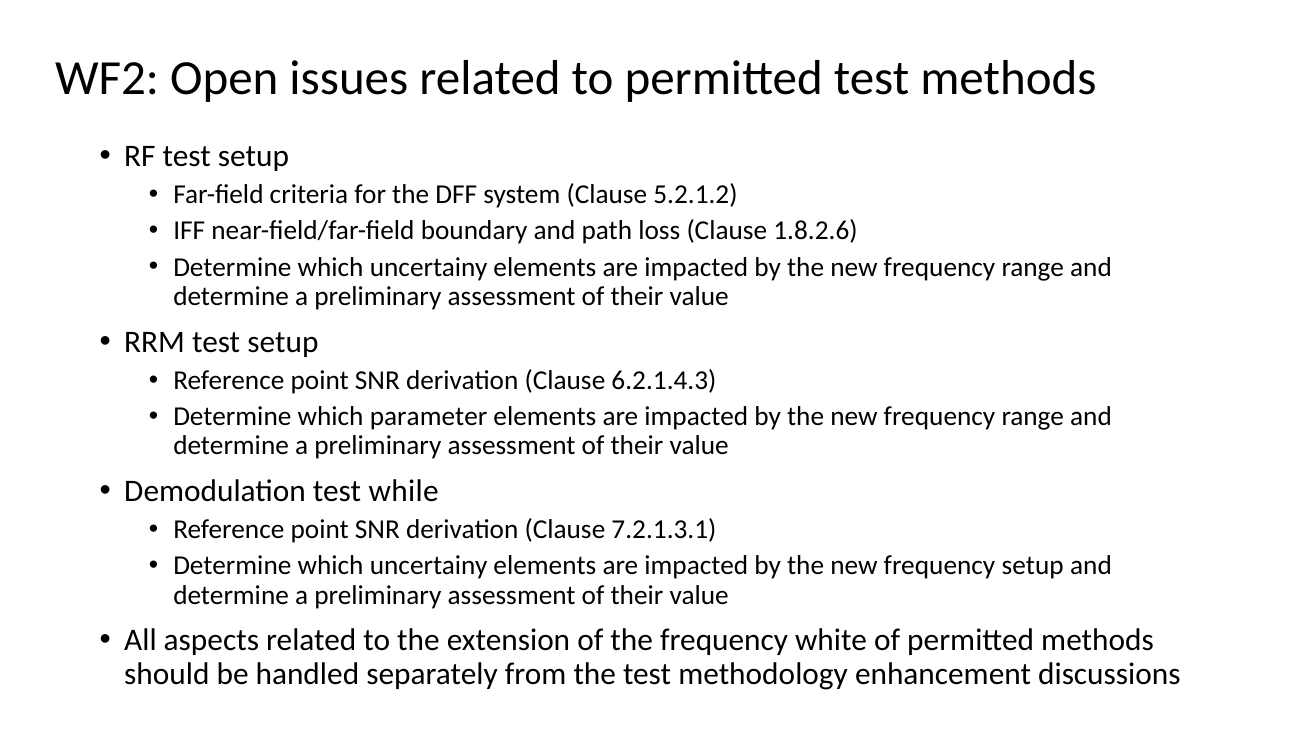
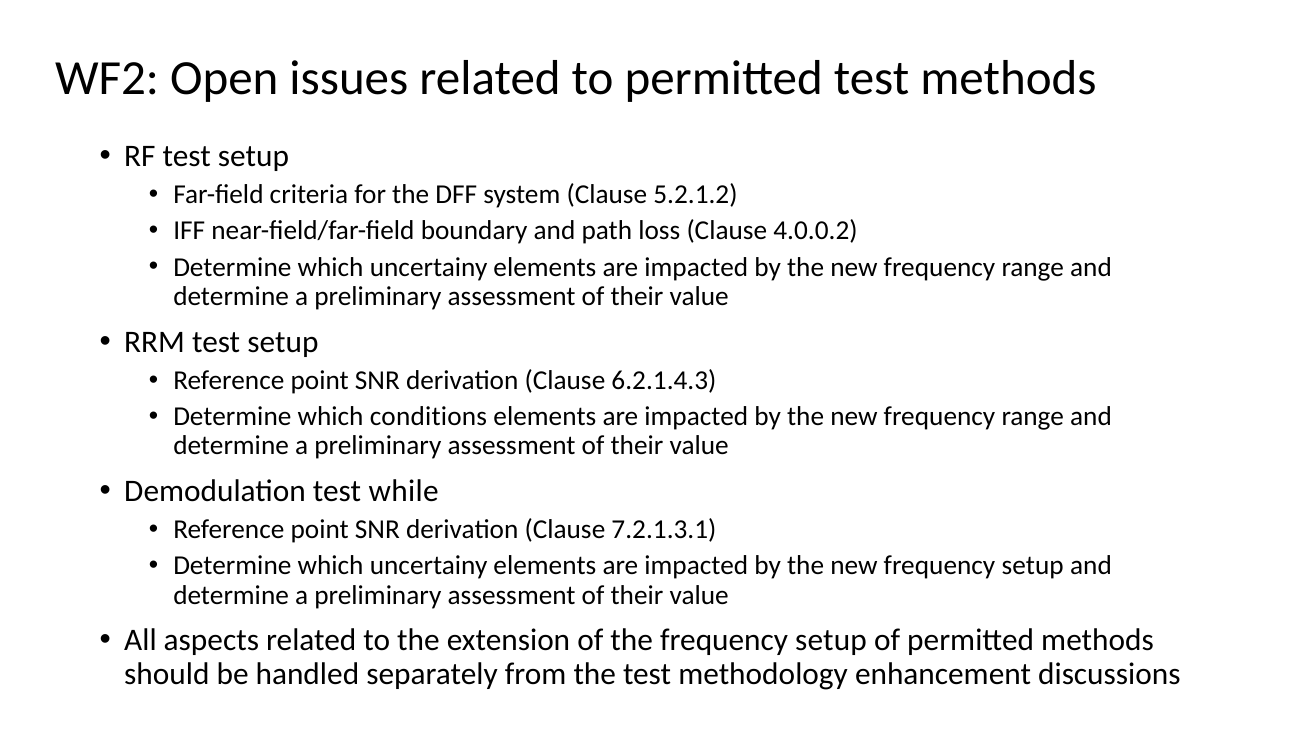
1.8.2.6: 1.8.2.6 -> 4.0.0.2 (816, 231)
parameter: parameter -> conditions (428, 416)
the frequency white: white -> setup (831, 640)
